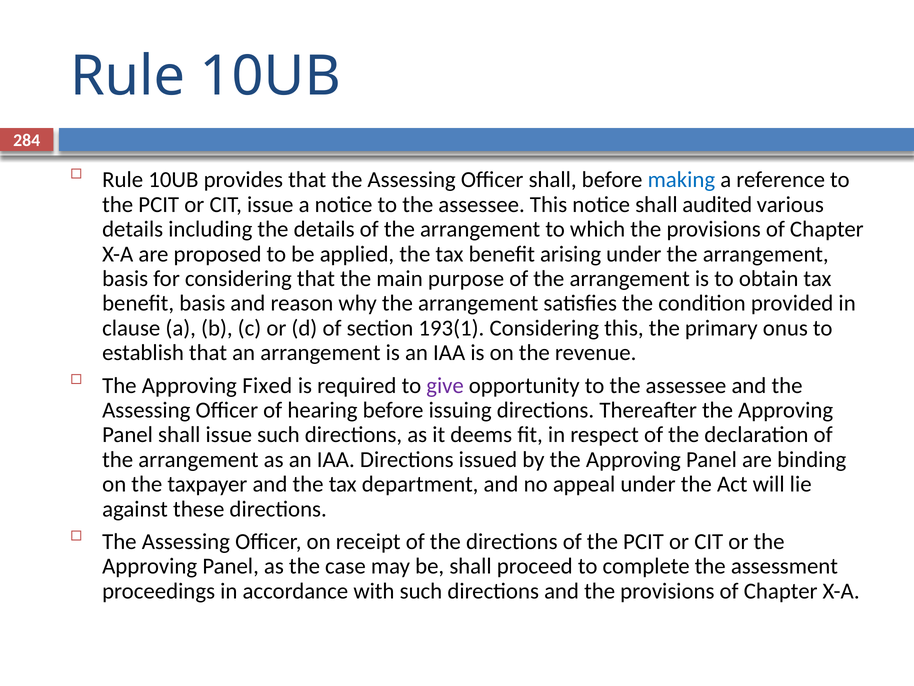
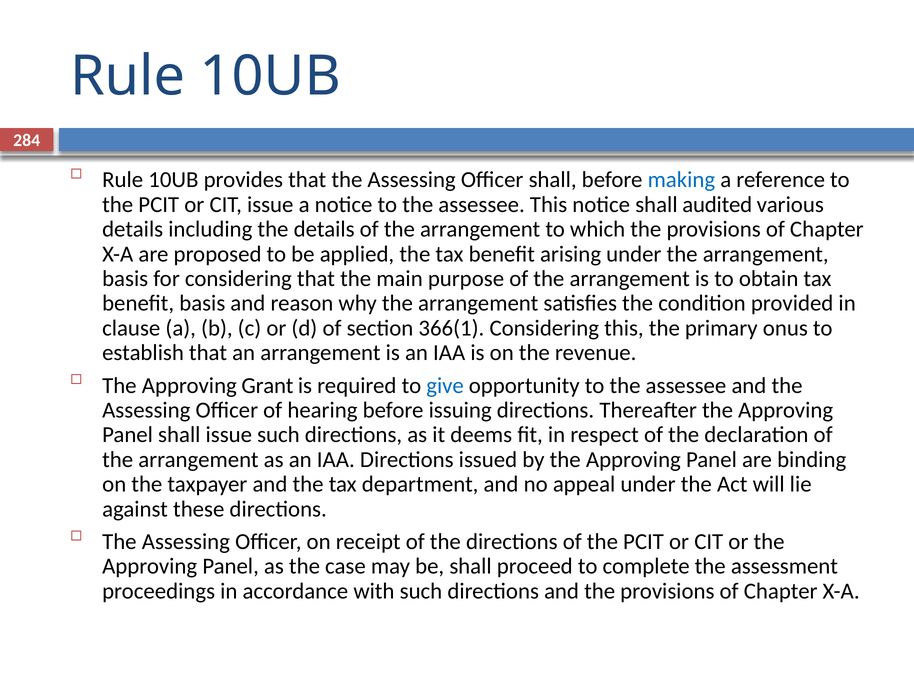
193(1: 193(1 -> 366(1 (451, 328)
Fixed: Fixed -> Grant (267, 385)
give colour: purple -> blue (445, 385)
